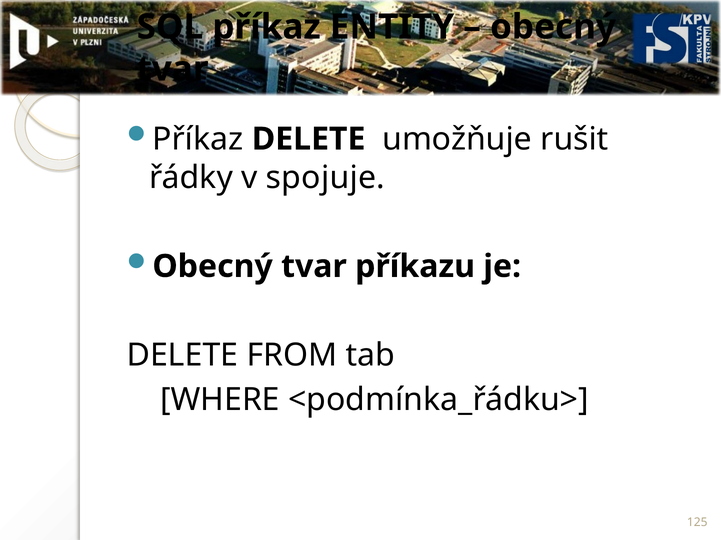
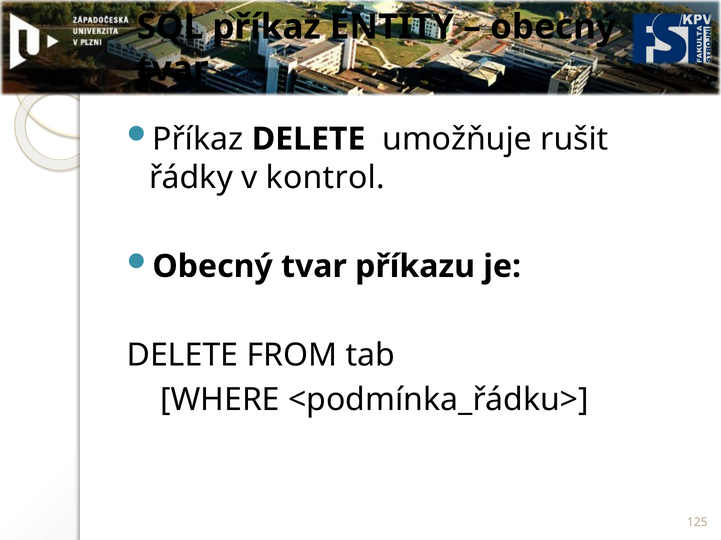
spojuje: spojuje -> kontrol (325, 178)
